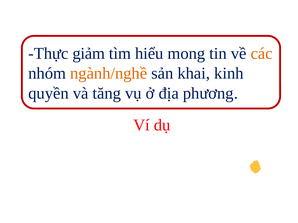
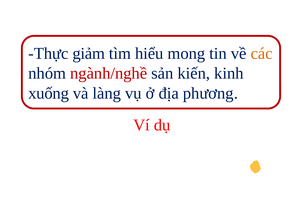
ngành/nghề colour: orange -> red (109, 74)
khai: khai -> kiến (194, 74)
quyền: quyền -> xuống (49, 93)
tăng: tăng -> làng (107, 93)
